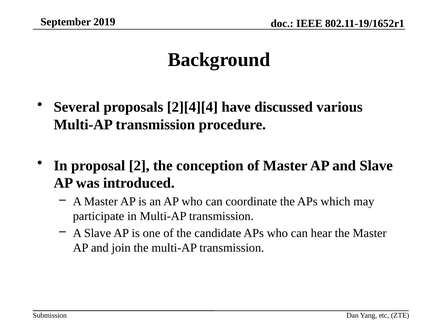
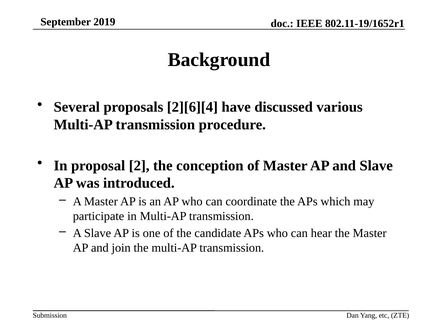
2][4][4: 2][4][4 -> 2][6][4 (192, 107)
